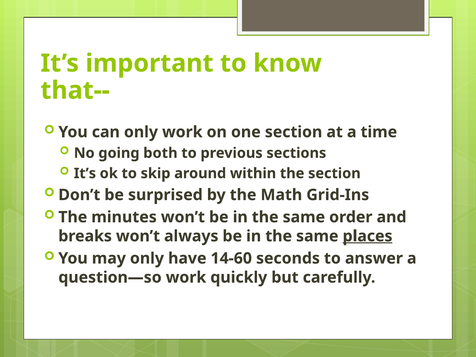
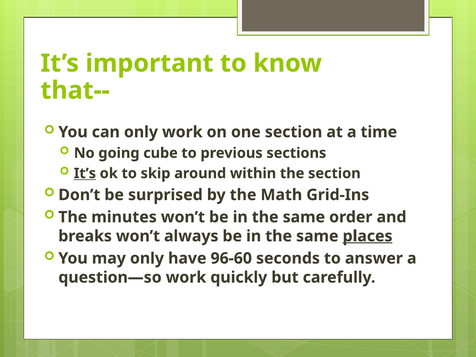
both: both -> cube (161, 153)
It’s underline: none -> present (85, 173)
14-60: 14-60 -> 96-60 (231, 258)
